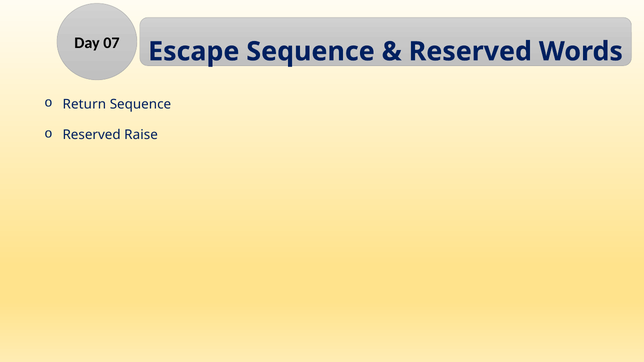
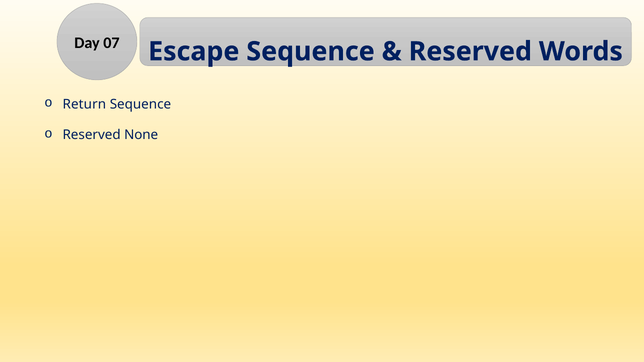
Raise: Raise -> None (141, 135)
